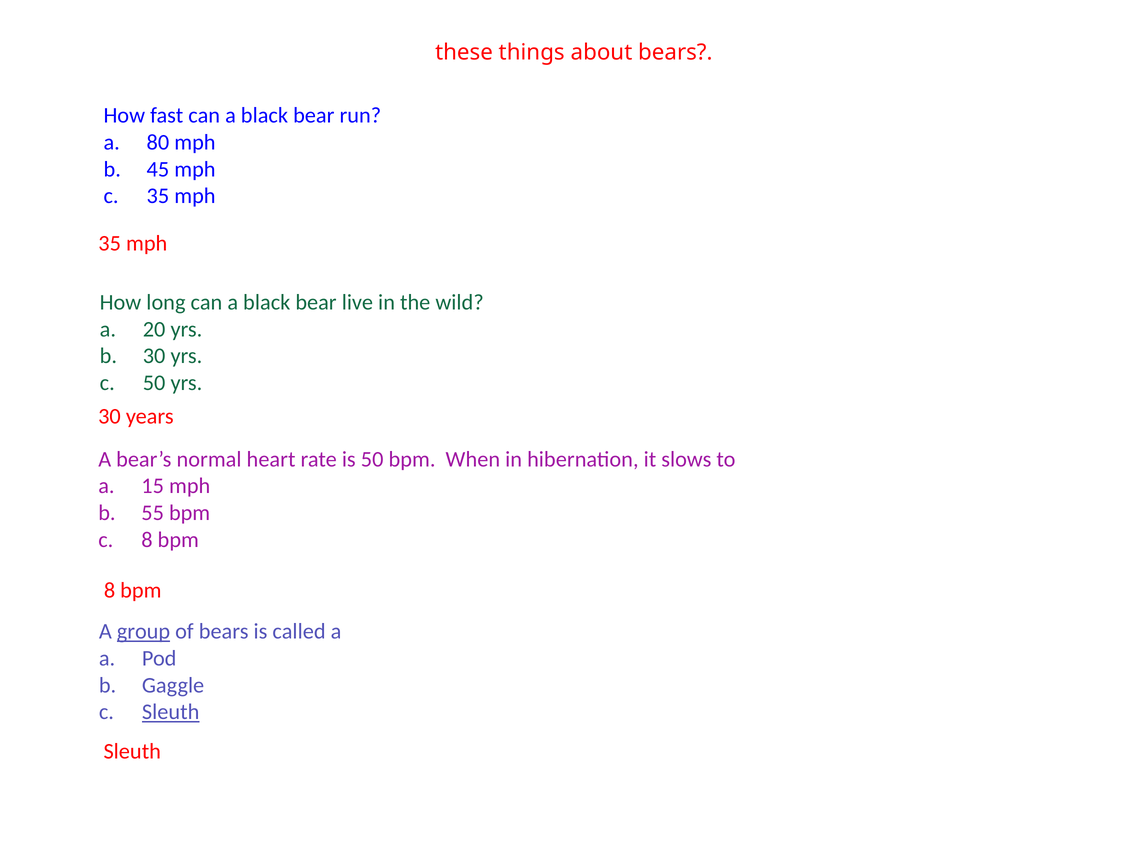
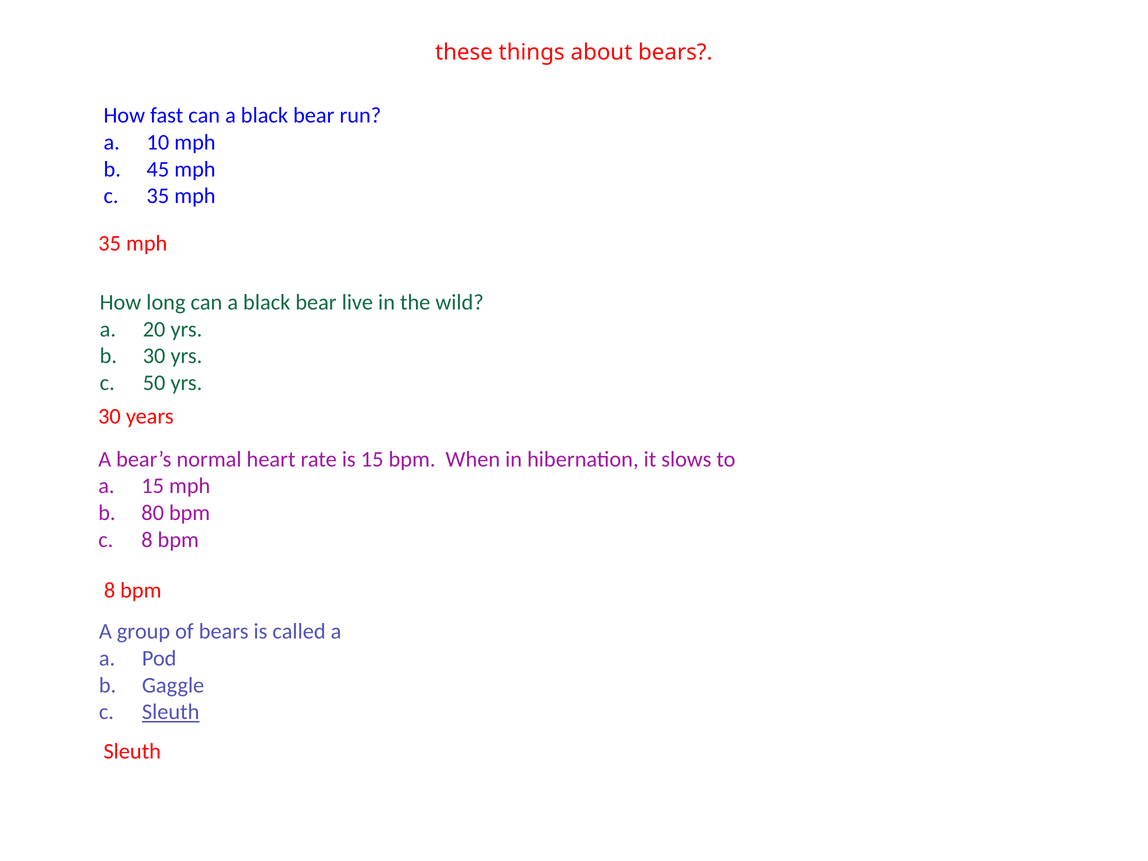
80: 80 -> 10 (158, 142)
is 50: 50 -> 15 (372, 459)
55: 55 -> 80 (153, 513)
group underline: present -> none (144, 632)
